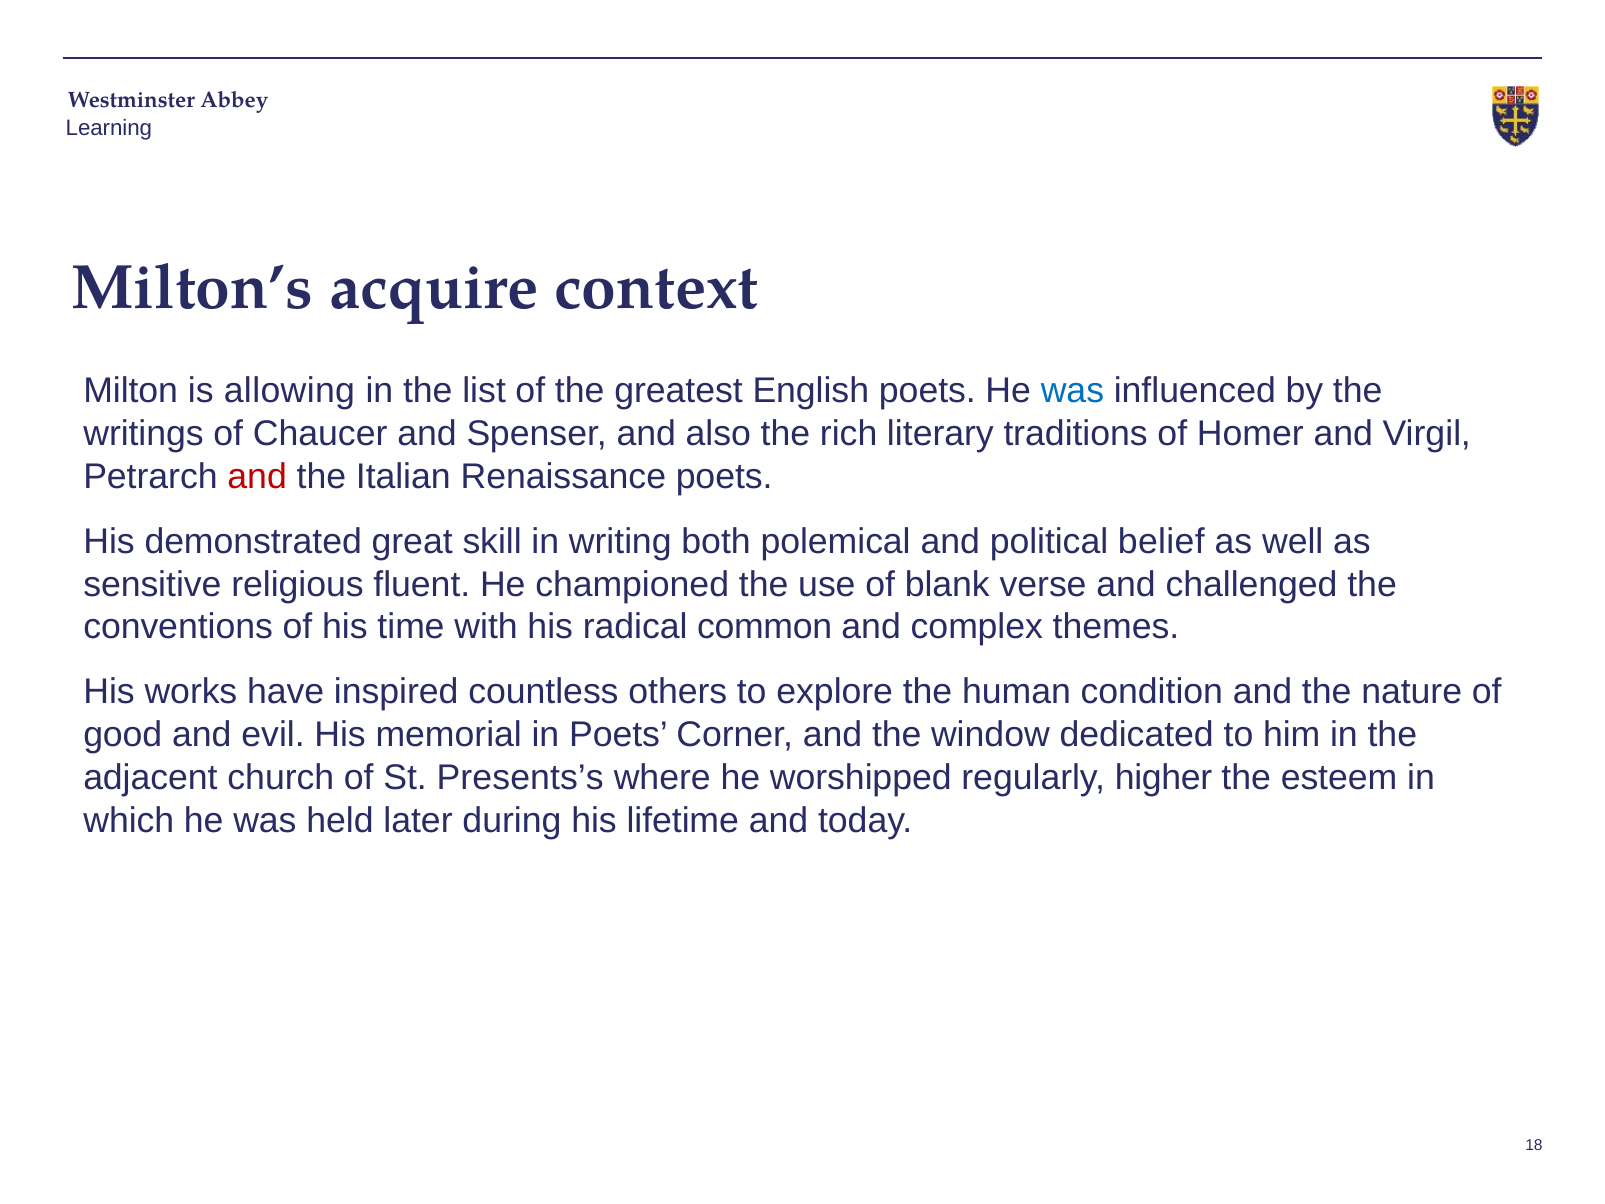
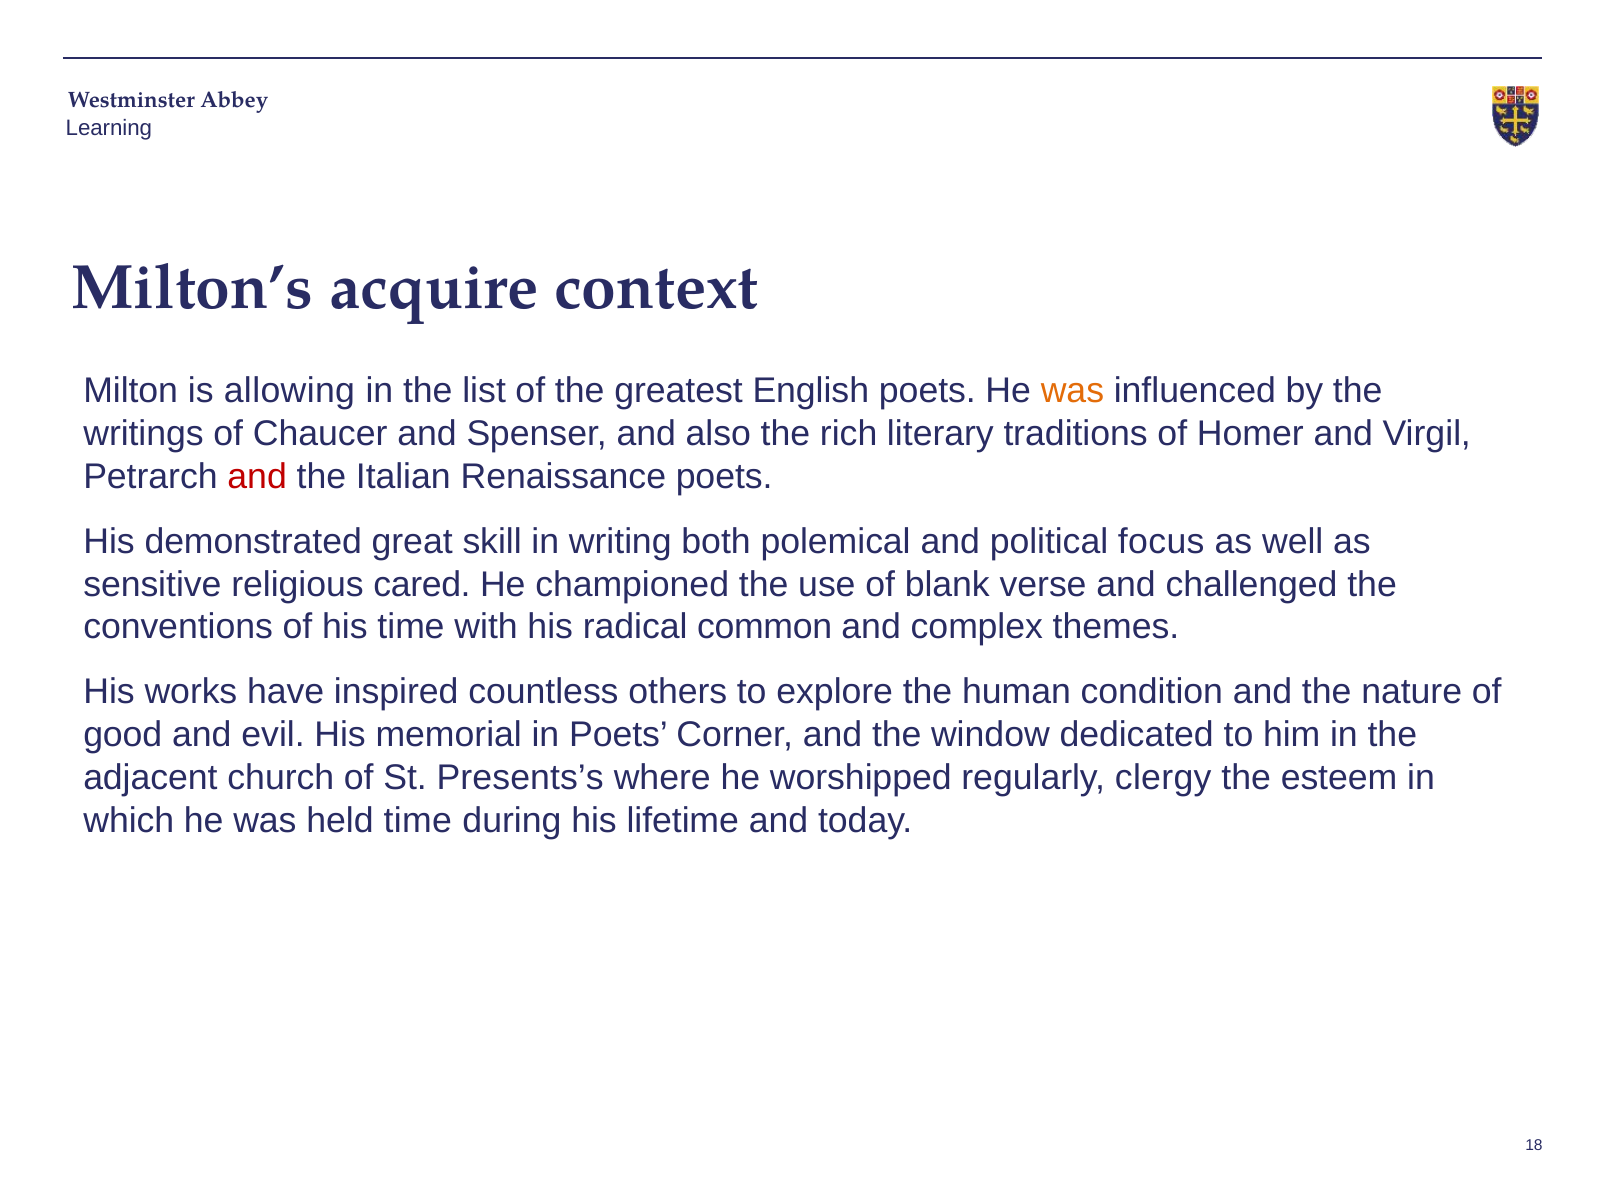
was colour: blue -> orange (1072, 391)
belief: belief -> focus (1161, 542)
fluent: fluent -> cared (422, 584)
higher: higher -> clergy (1163, 777)
held later: later -> time (418, 820)
